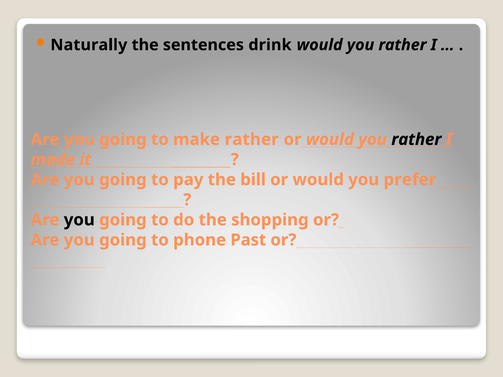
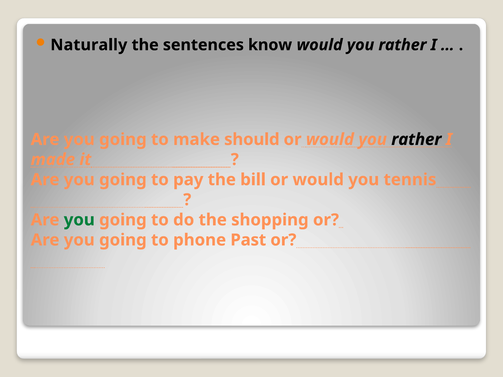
drink: drink -> know (270, 45)
make rather: rather -> should (252, 140)
prefer: prefer -> tennis (410, 180)
you colour: black -> green (79, 220)
